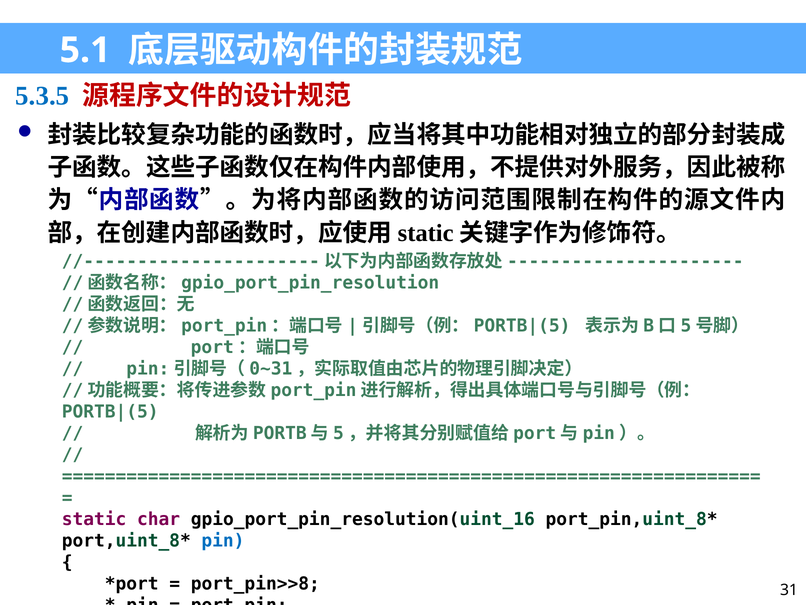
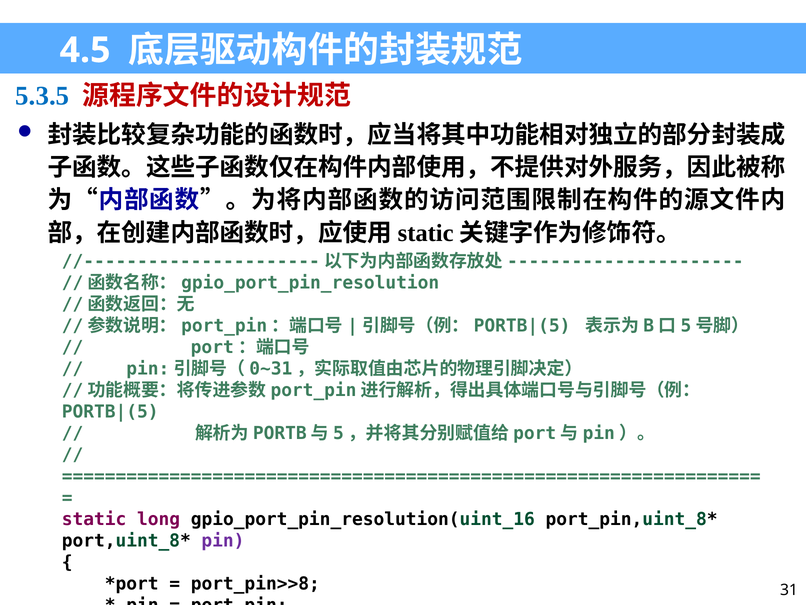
5.1: 5.1 -> 4.5 (85, 50)
char: char -> long (159, 519)
pin colour: blue -> purple (223, 540)
